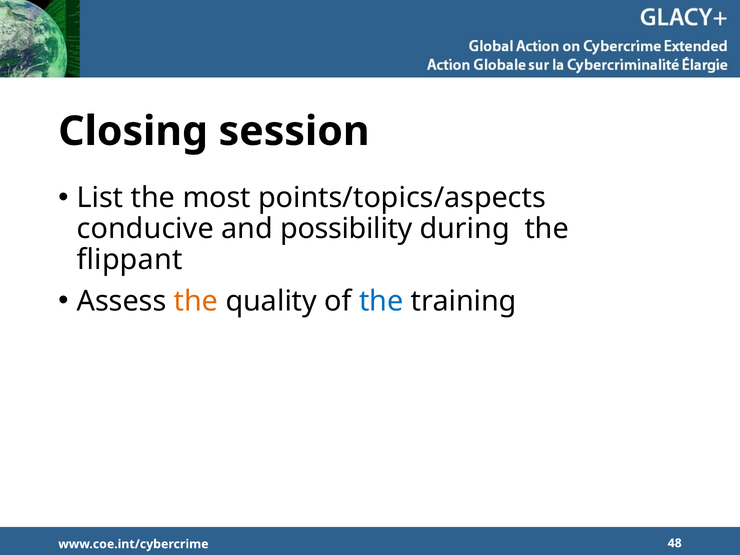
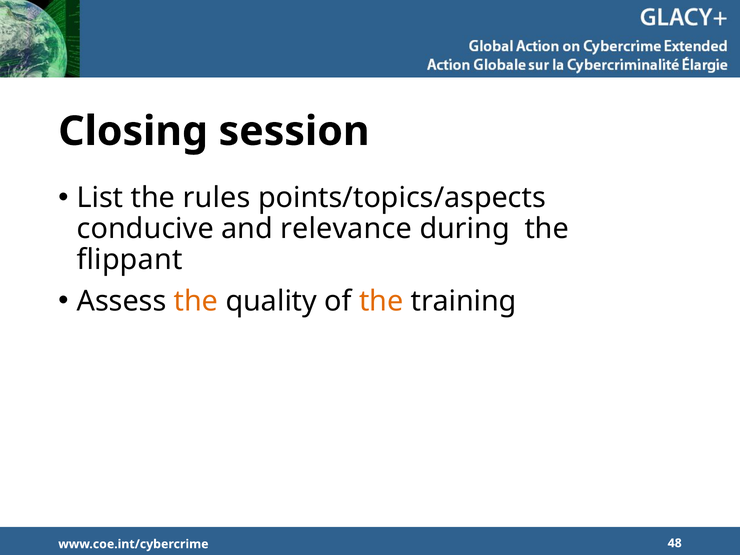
most: most -> rules (217, 198)
possibility: possibility -> relevance (346, 229)
the colour: blue -> orange (381, 301)
